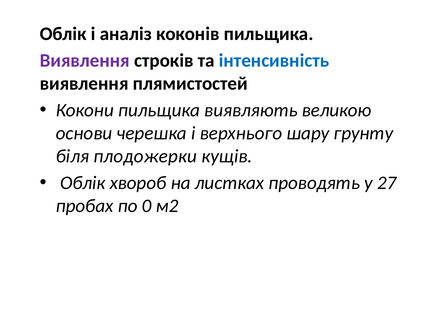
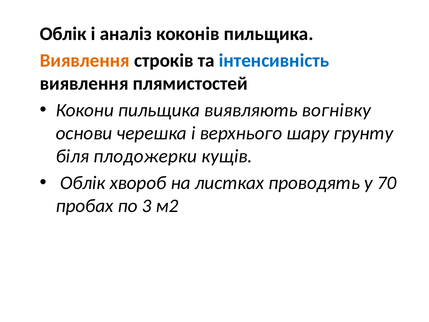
Виявлення colour: purple -> orange (85, 61)
великою: великою -> вогнівку (336, 110)
27: 27 -> 70 (387, 183)
0: 0 -> 3 (147, 206)
